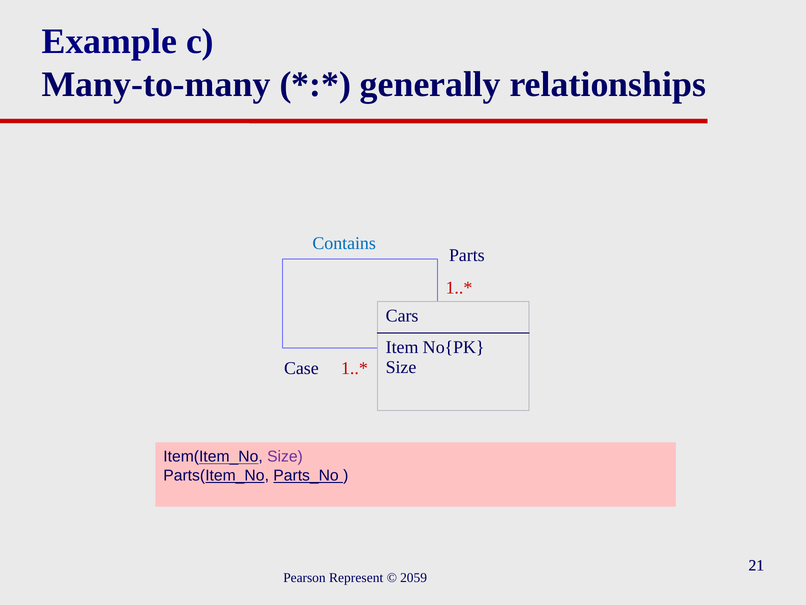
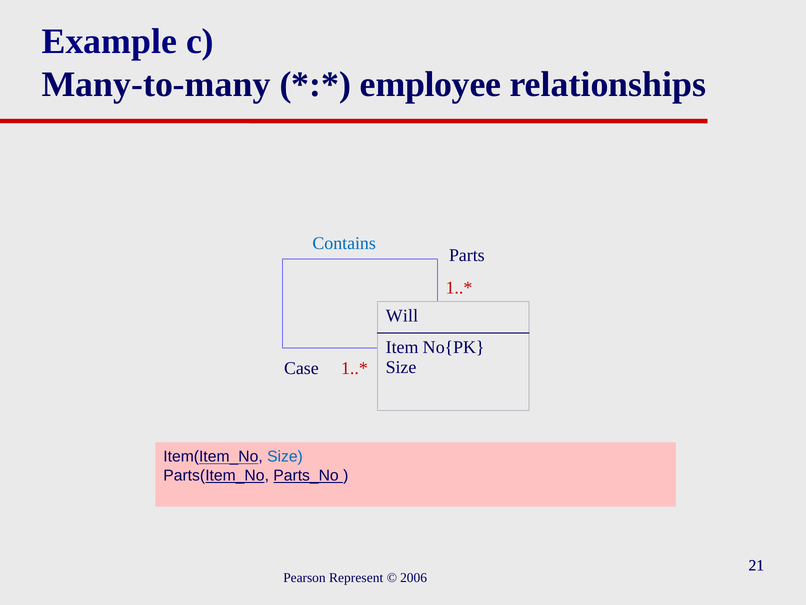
generally: generally -> employee (430, 85)
Cars: Cars -> Will (402, 316)
Size colour: purple -> blue (285, 456)
2059: 2059 -> 2006 (414, 577)
